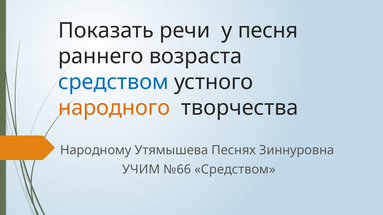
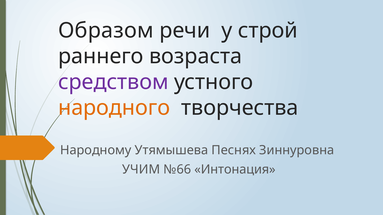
Показать: Показать -> Образом (106, 31)
песня: песня -> строй (268, 31)
средством colour: blue -> purple (113, 82)
№66 Средством: Средством -> Интонация (235, 170)
